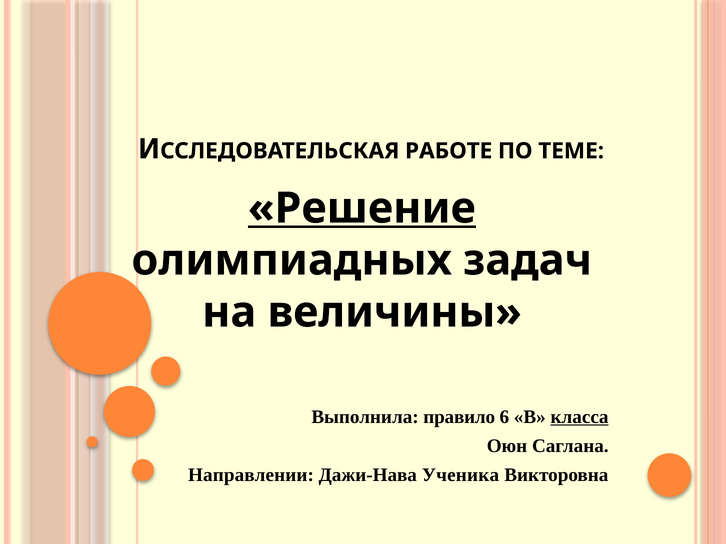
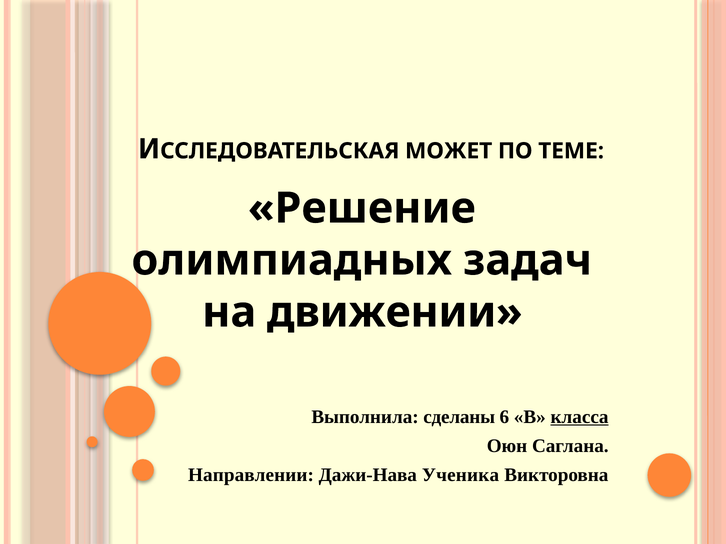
РАБОТЕ: РАБОТЕ -> МОЖЕТ (449, 151)
Решение underline: present -> none (362, 208)
величины: величины -> движении (395, 313)
правило: правило -> сделаны (459, 417)
